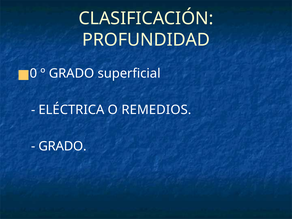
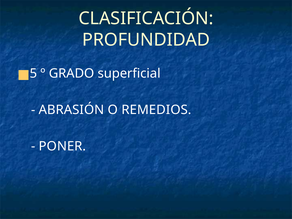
0: 0 -> 5 (33, 73)
ELÉCTRICA: ELÉCTRICA -> ABRASIÓN (71, 110)
GRADO: GRADO -> PONER (62, 146)
